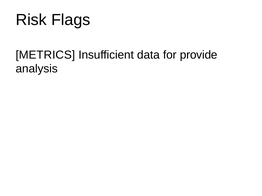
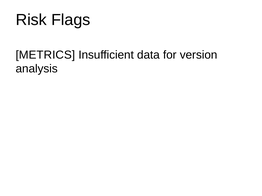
provide: provide -> version (199, 55)
